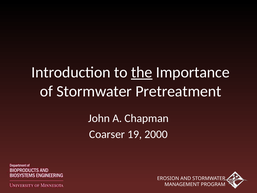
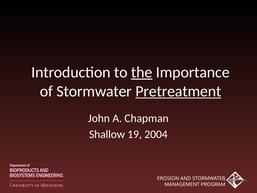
Pretreatment underline: none -> present (178, 91)
Coarser: Coarser -> Shallow (107, 134)
2000: 2000 -> 2004 (156, 134)
